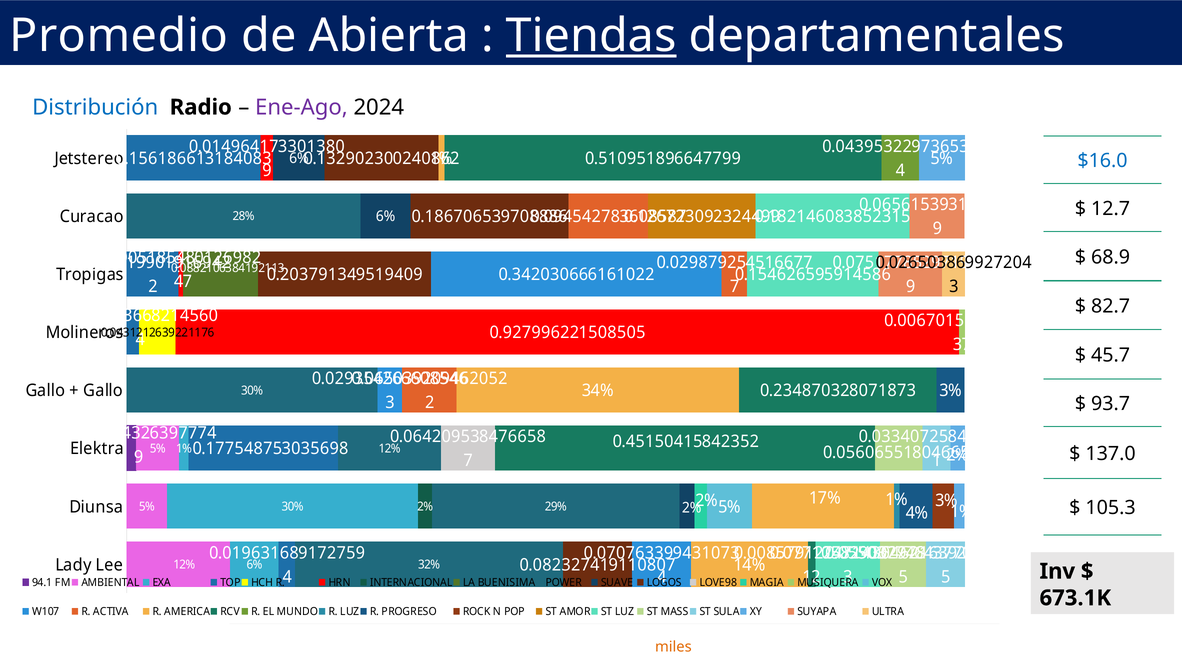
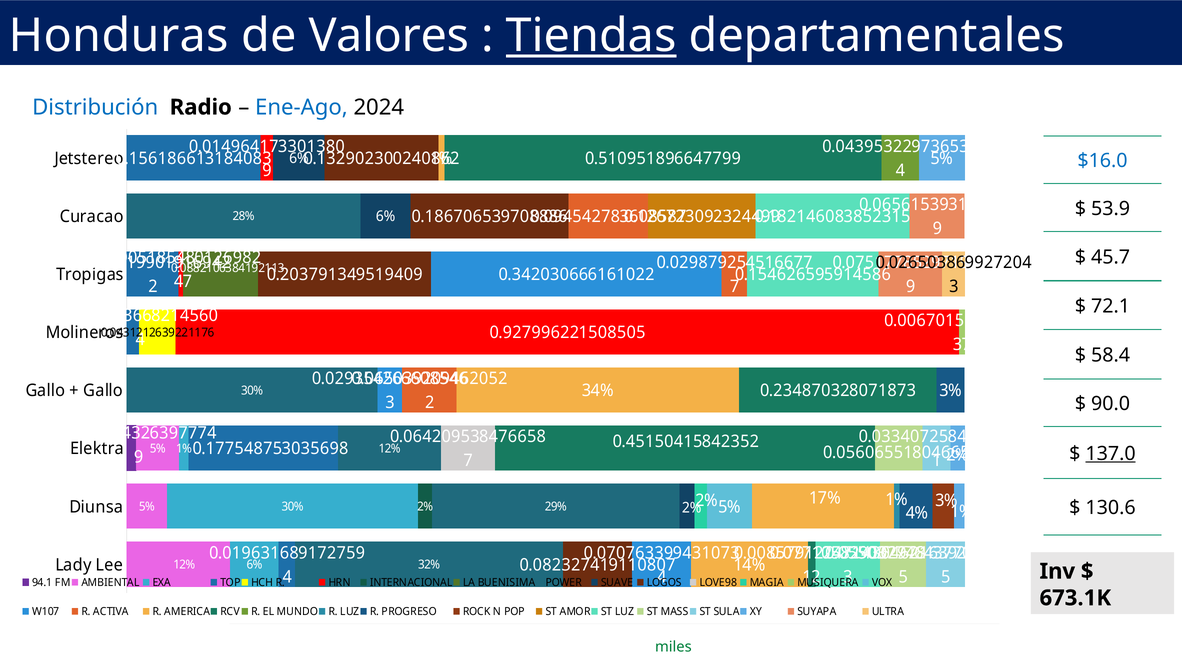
Promedio: Promedio -> Honduras (119, 36)
Abierta: Abierta -> Valores (389, 36)
Ene-Ago colour: purple -> blue (301, 107)
12.7: 12.7 -> 53.9 (1111, 209)
68.9: 68.9 -> 45.7 (1111, 257)
82.7: 82.7 -> 72.1 (1111, 306)
45.7: 45.7 -> 58.4 (1111, 355)
93.7: 93.7 -> 90.0 (1111, 404)
137.0 underline: none -> present (1111, 454)
105.3: 105.3 -> 130.6 (1111, 508)
miles colour: orange -> green (673, 647)
